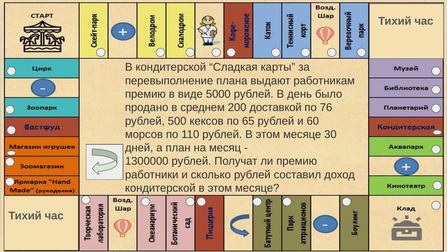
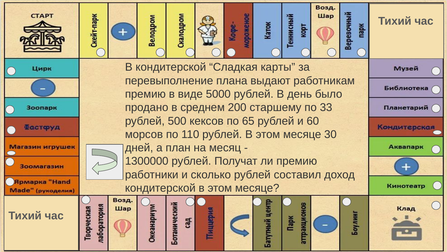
доставкой: доставкой -> старшему (276, 107)
76: 76 -> 33 (326, 107)
